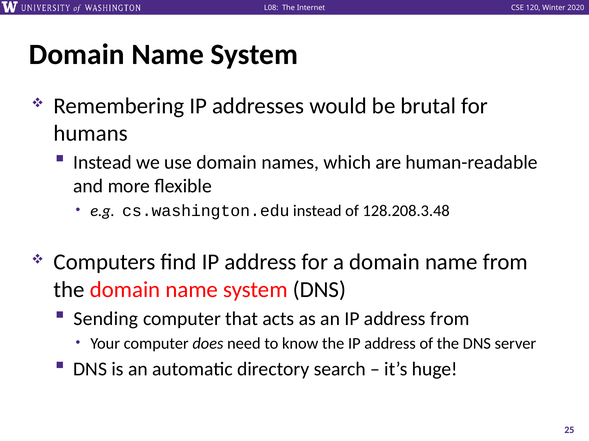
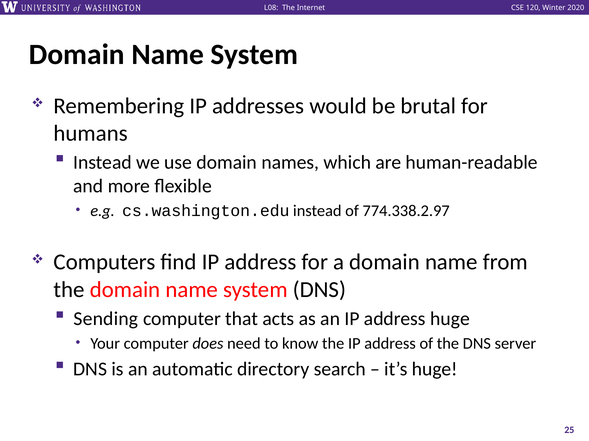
128.208.3.48: 128.208.3.48 -> 774.338.2.97 (406, 211)
address from: from -> huge (450, 319)
